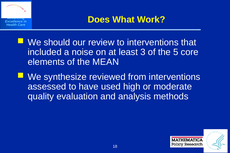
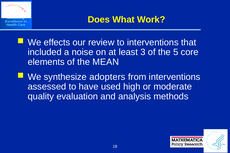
should: should -> effects (57, 42)
reviewed: reviewed -> adopters (107, 77)
